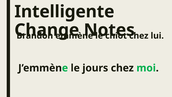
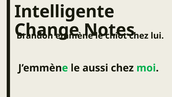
jours: jours -> aussi (95, 68)
